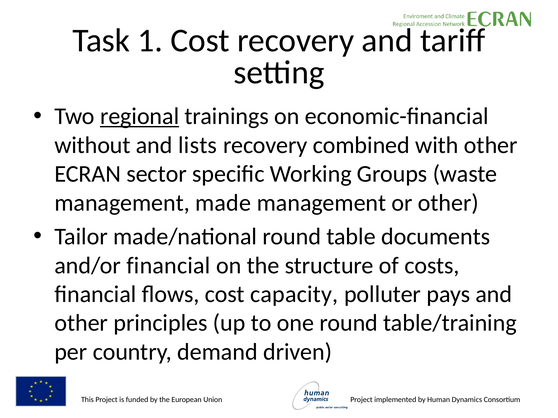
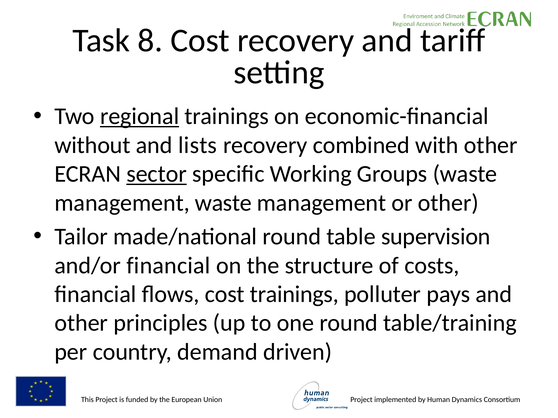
1: 1 -> 8 (150, 41)
sector underline: none -> present (157, 174)
management made: made -> waste (223, 203)
documents: documents -> supervision (436, 237)
cost capacity: capacity -> trainings (294, 295)
